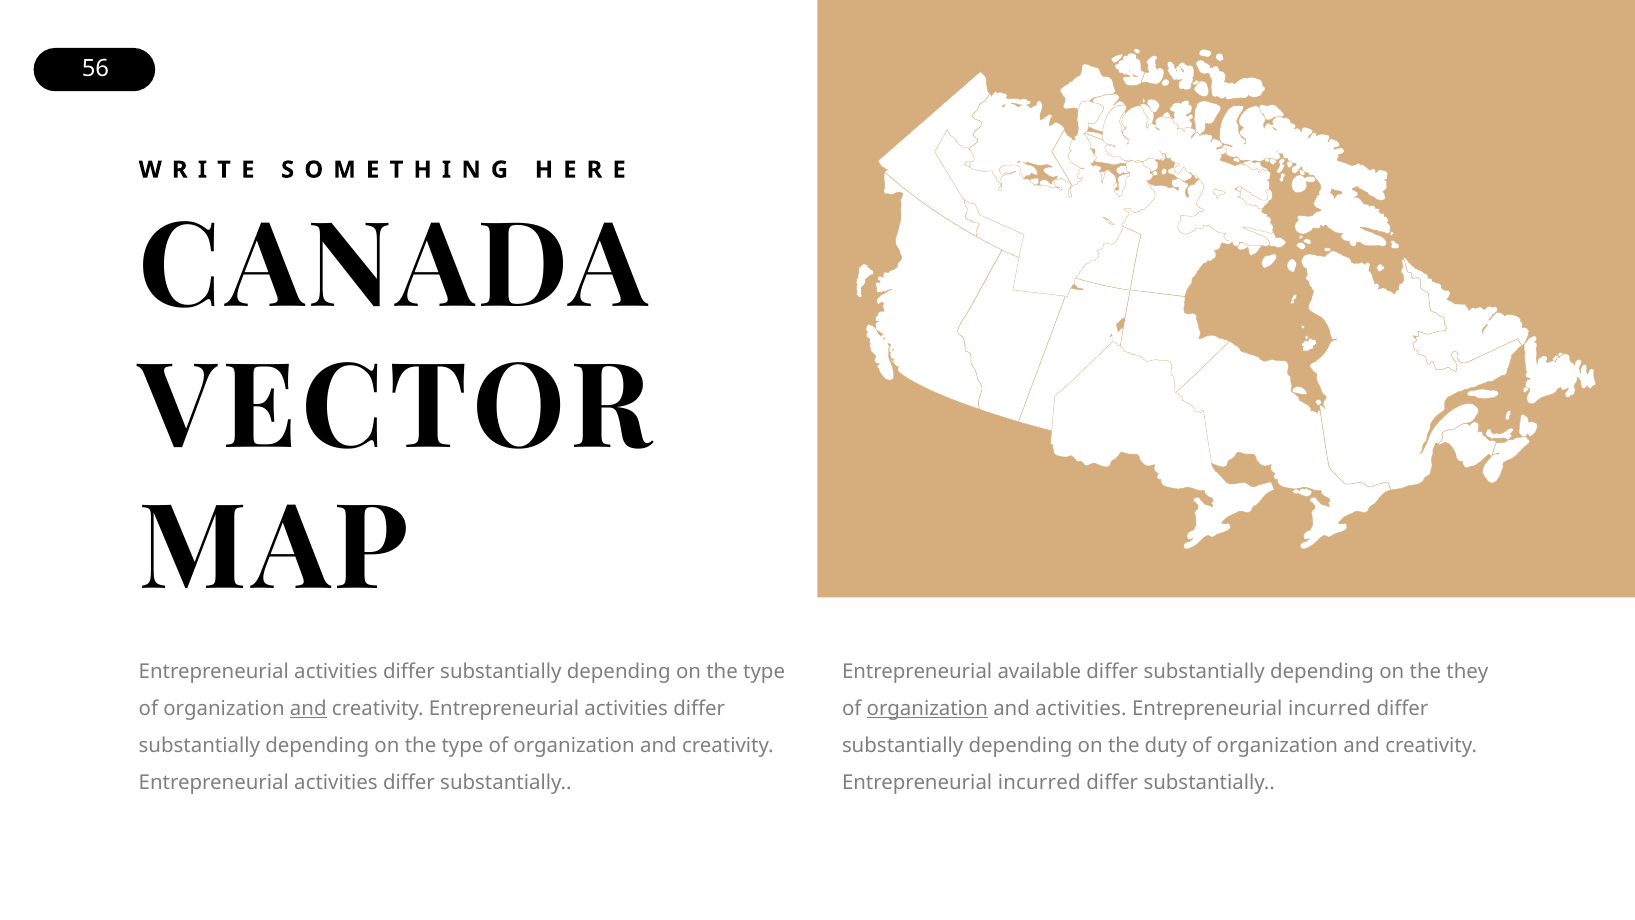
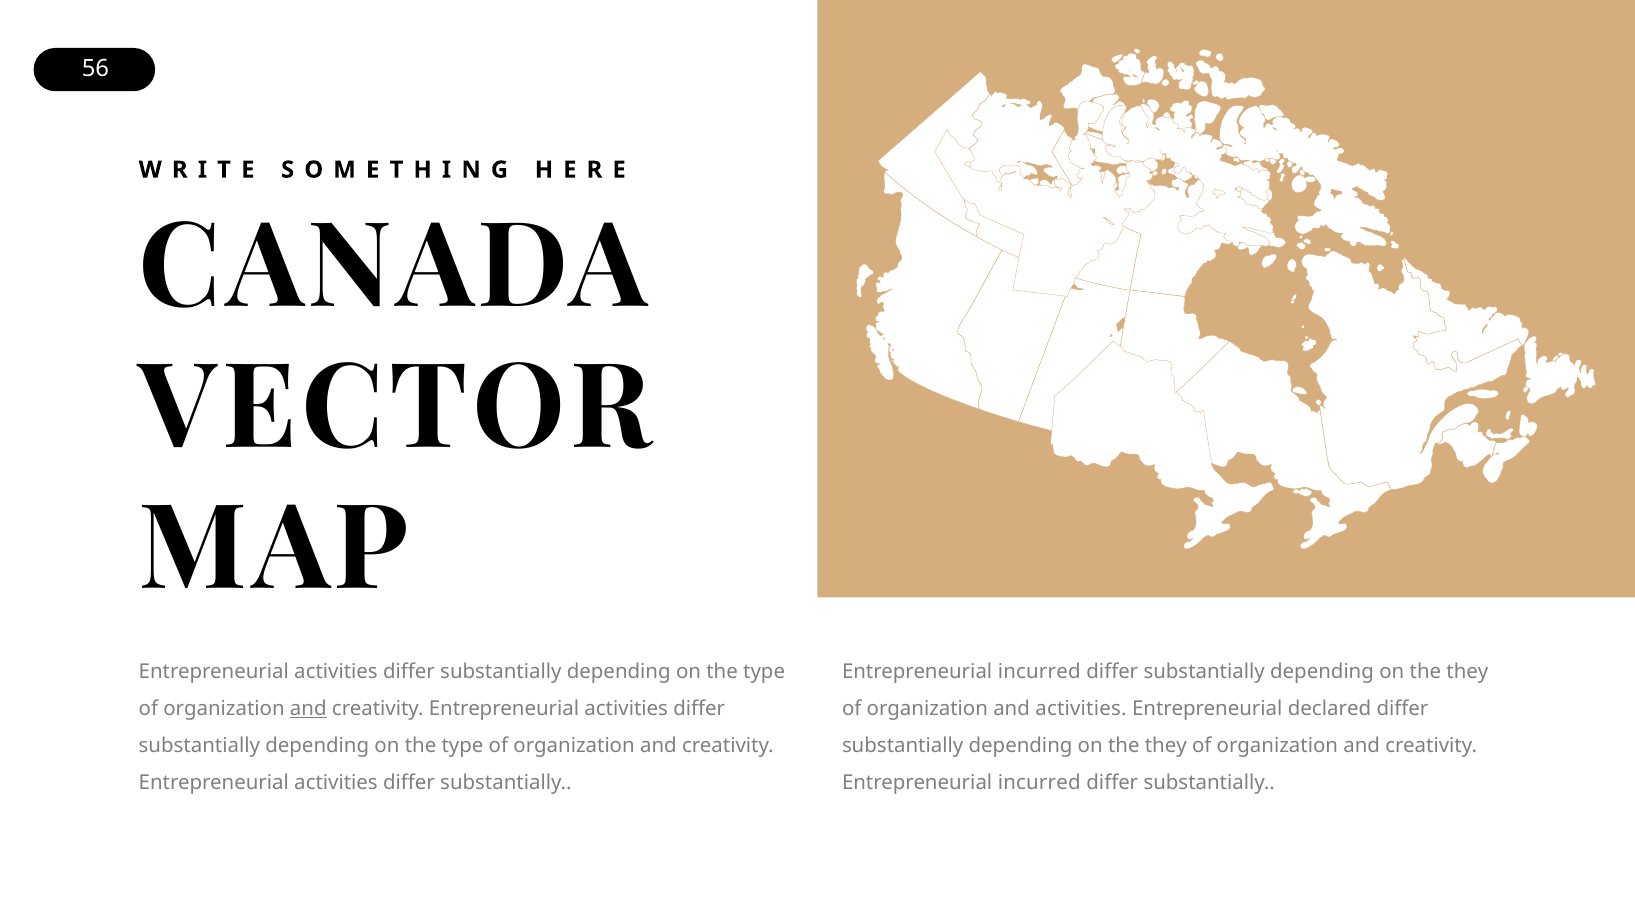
available: available -> incurred (1039, 672)
organization underline: present -> none (927, 709)
incurred: incurred -> declared (1330, 709)
duty: duty -> they (1166, 745)
